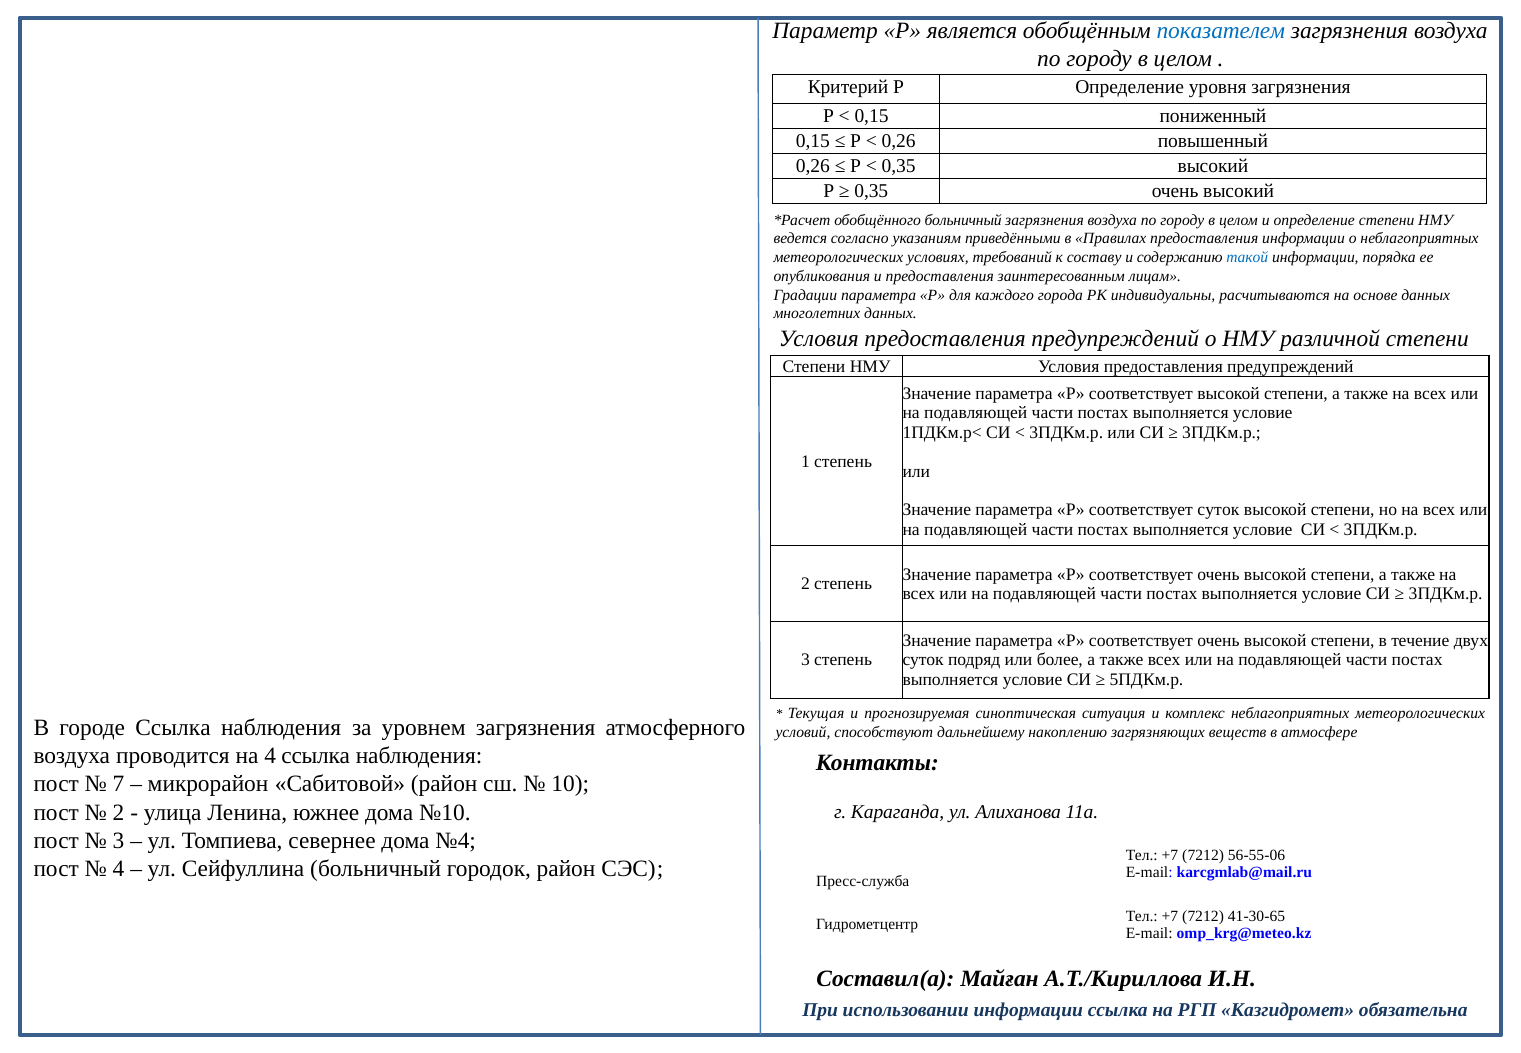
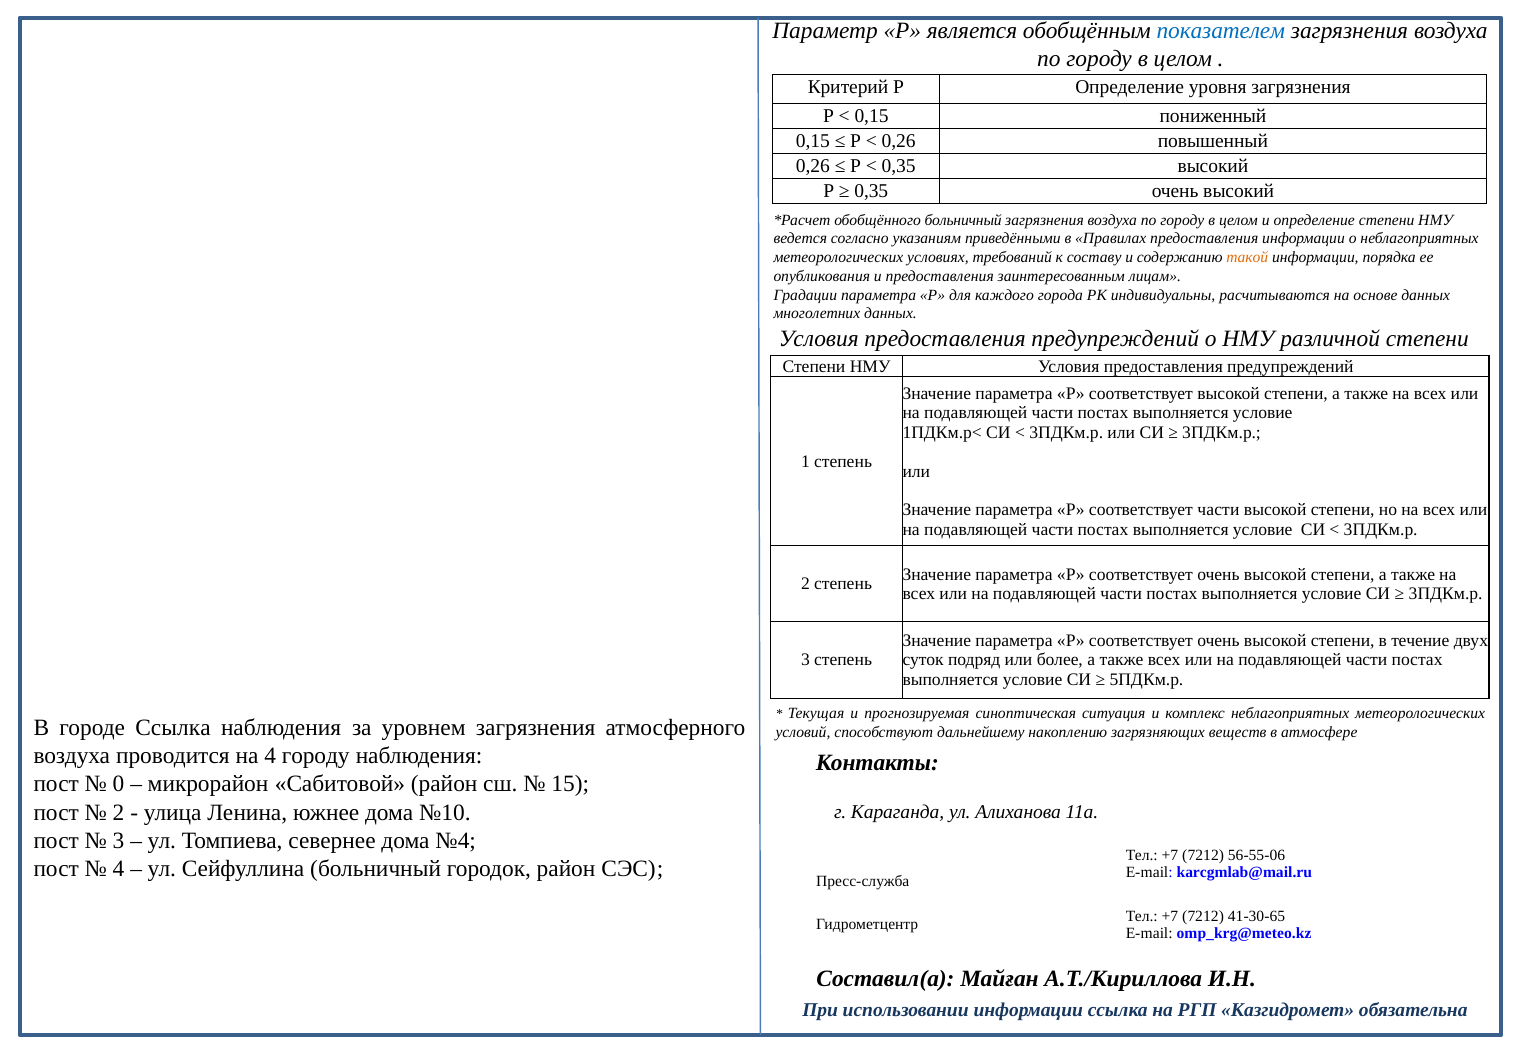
такой colour: blue -> orange (1247, 258)
соответствует суток: суток -> части (1218, 510)
4 ссылка: ссылка -> городу (316, 756)
7: 7 -> 0 (119, 784)
10: 10 -> 15 (570, 784)
